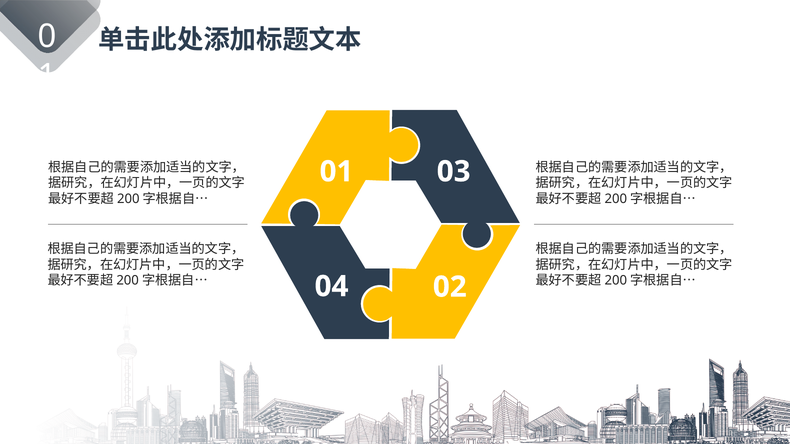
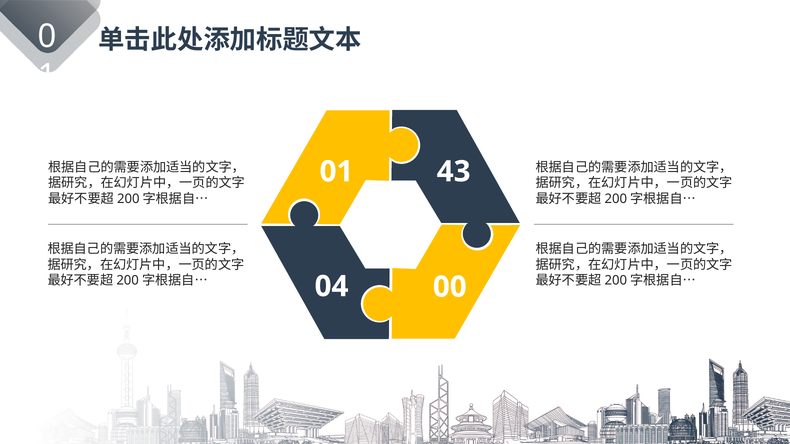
03: 03 -> 43 (454, 172)
02: 02 -> 00 (450, 287)
